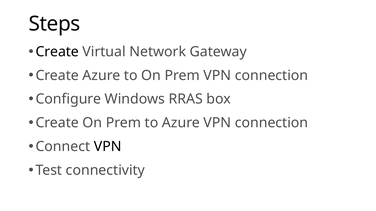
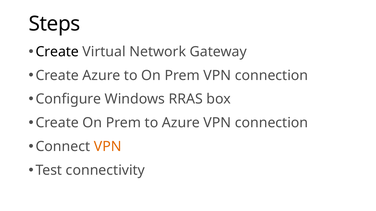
VPN colour: black -> orange (108, 147)
